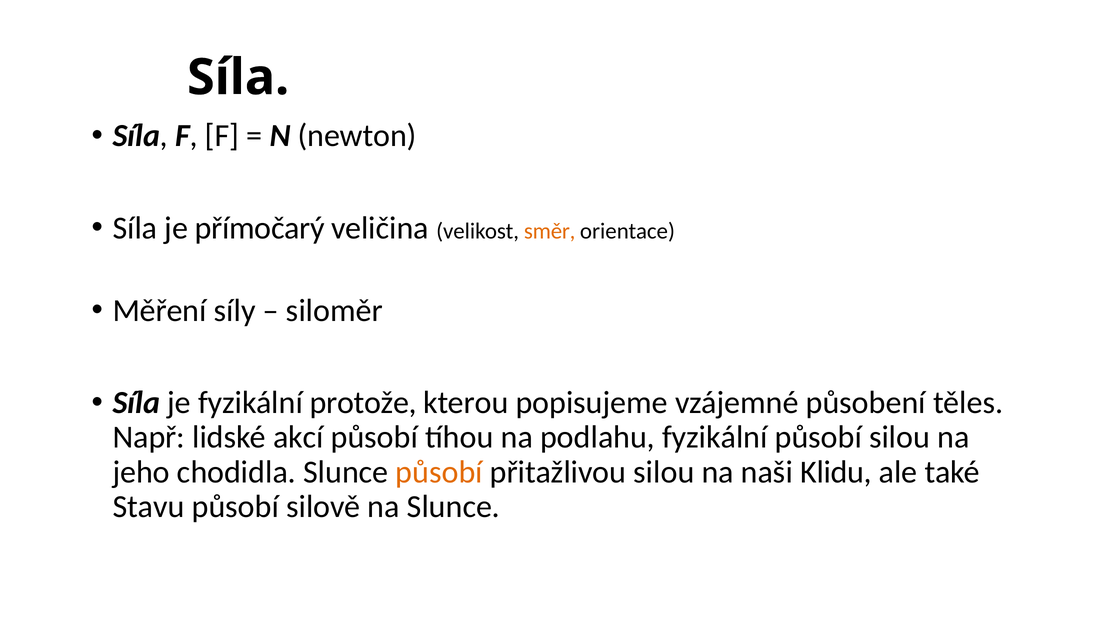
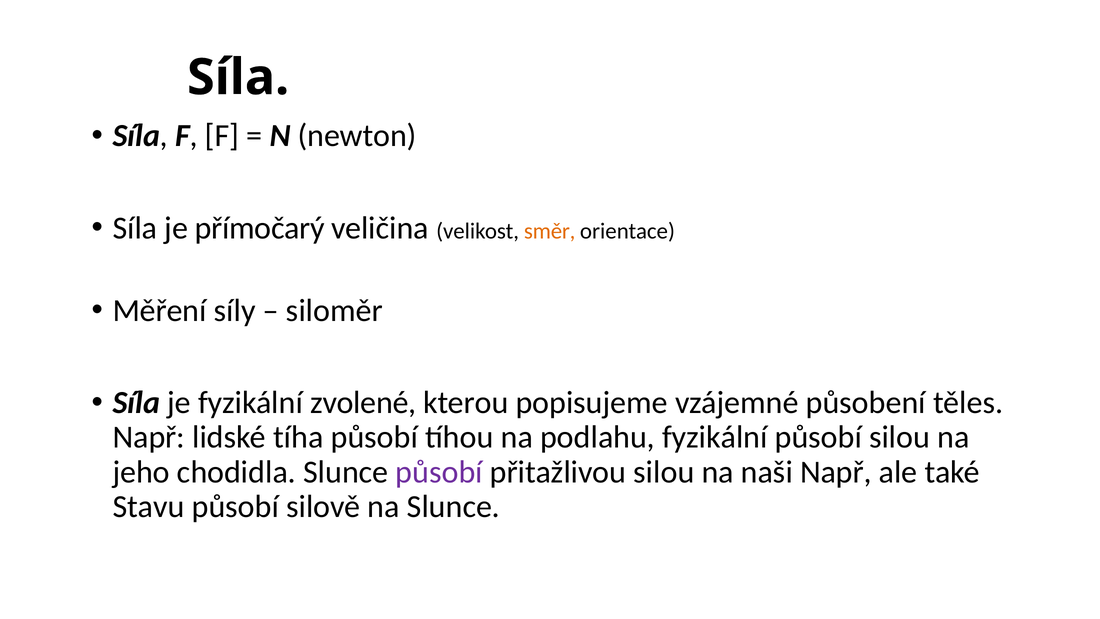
protože: protože -> zvolené (363, 403)
akcí: akcí -> tíha (298, 437)
působí colour: orange -> purple (439, 472)
naši Klidu: Klidu -> Např (836, 472)
